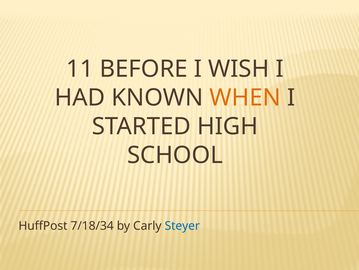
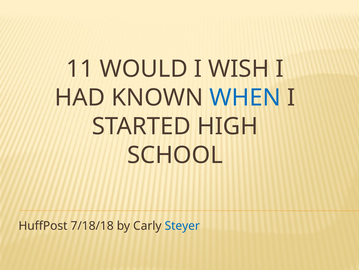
BEFORE: BEFORE -> WOULD (144, 69)
WHEN colour: orange -> blue (245, 97)
7/18/34: 7/18/34 -> 7/18/18 (92, 225)
